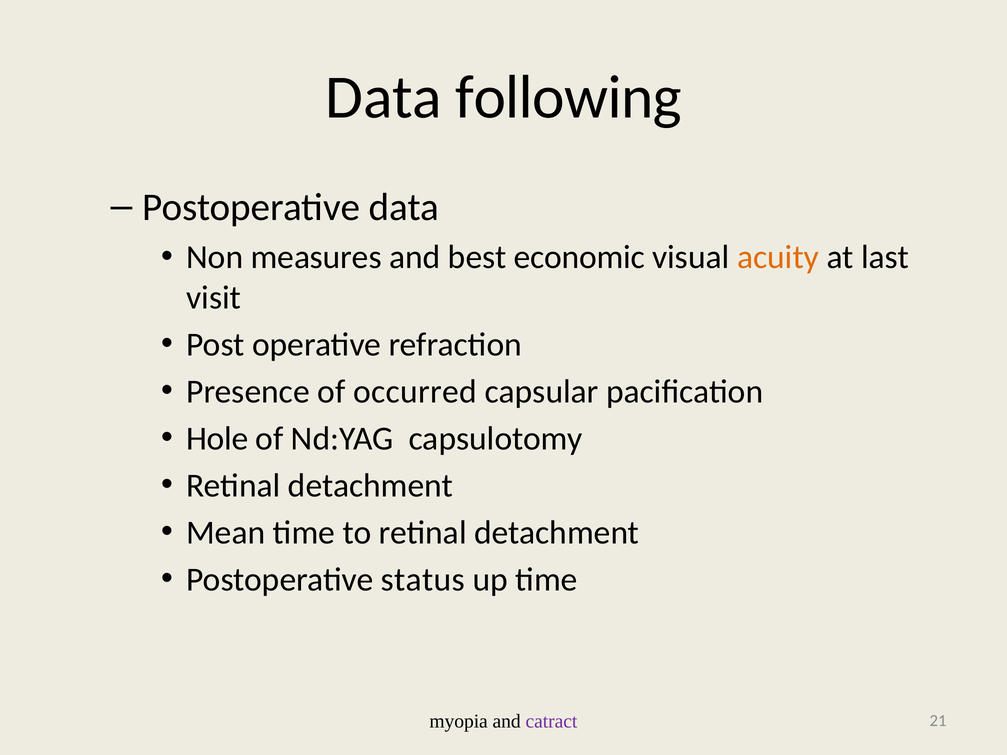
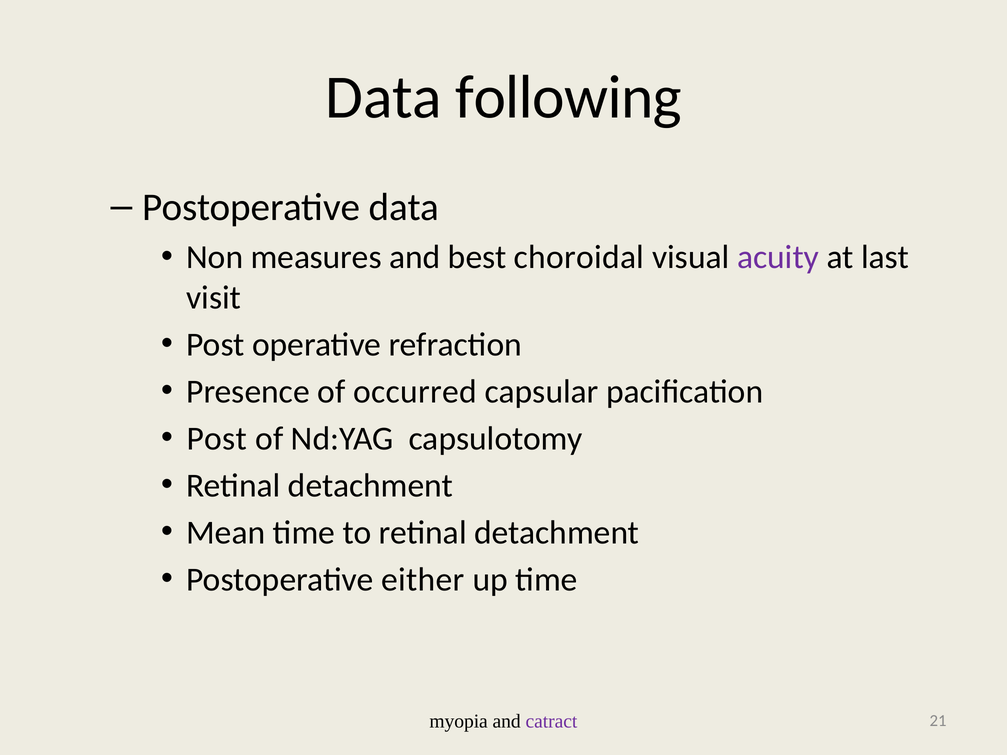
economic: economic -> choroidal (579, 257)
acuity colour: orange -> purple (778, 257)
Hole: Hole -> Post (217, 439)
status: status -> either (423, 580)
